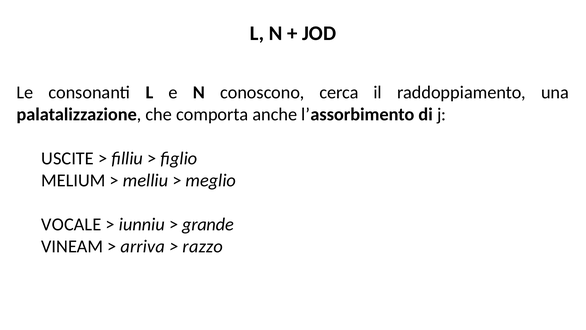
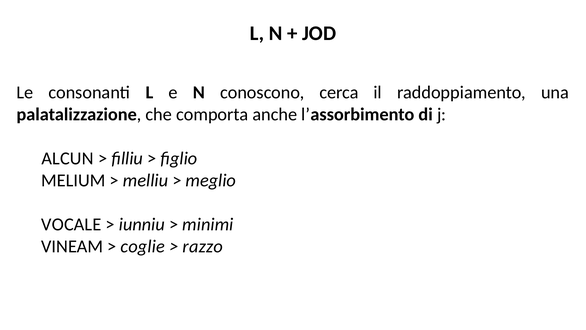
USCITE: USCITE -> ALCUN (68, 158)
grande: grande -> minimi (208, 224)
arriva: arriva -> coglie (143, 246)
